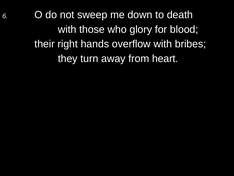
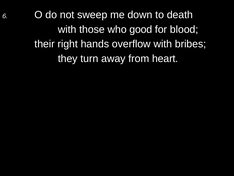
glory: glory -> good (141, 29)
